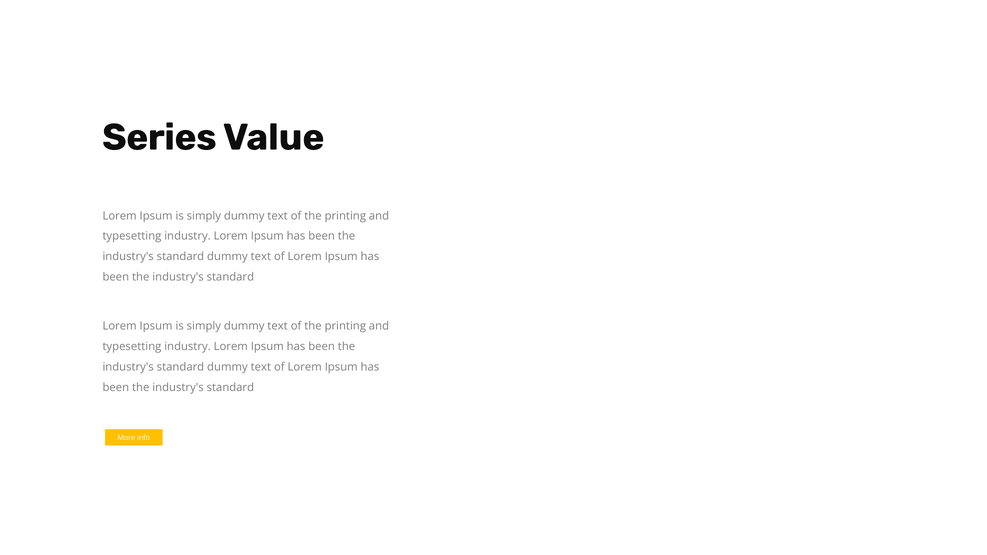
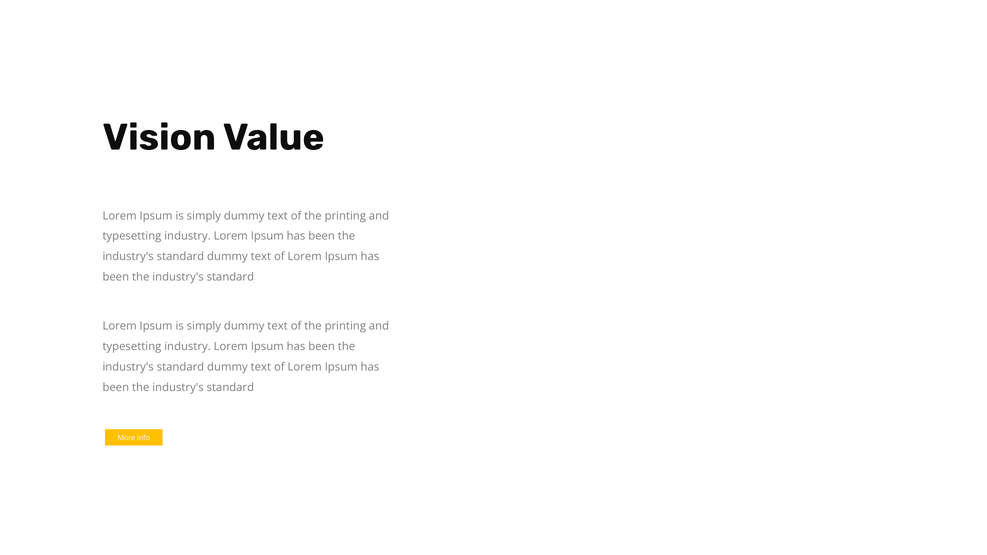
Series: Series -> Vision (159, 137)
